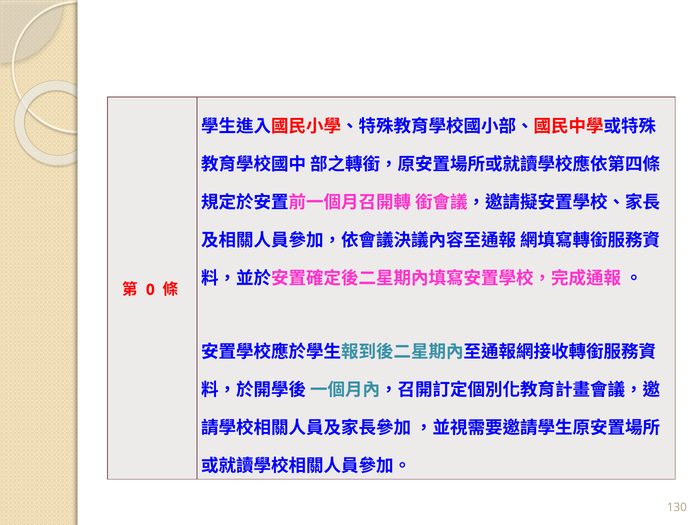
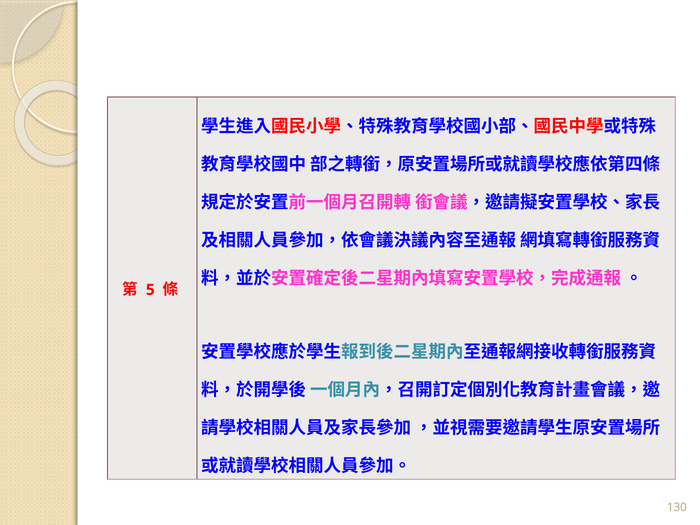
0: 0 -> 5 (150, 290)
